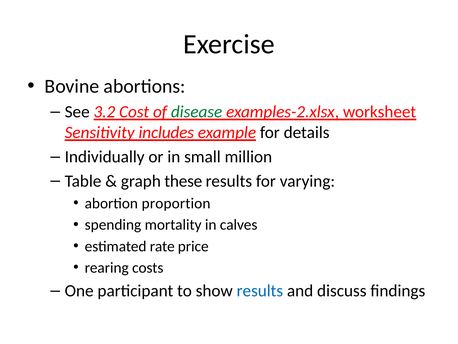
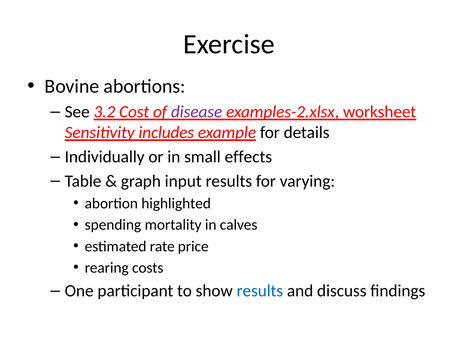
disease colour: green -> purple (197, 112)
million: million -> effects (248, 157)
these: these -> input (183, 181)
proportion: proportion -> highlighted (176, 203)
